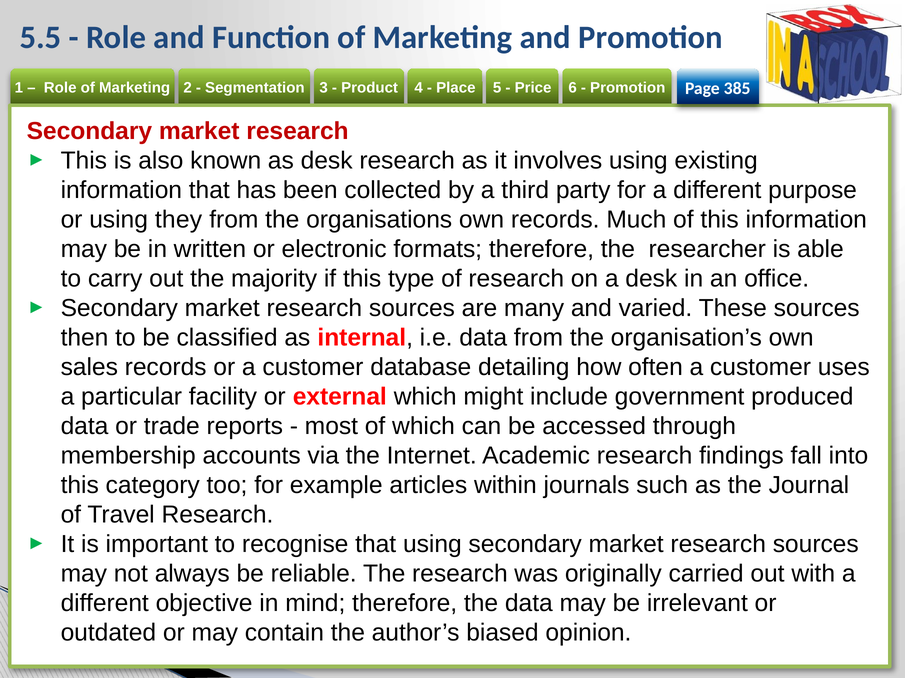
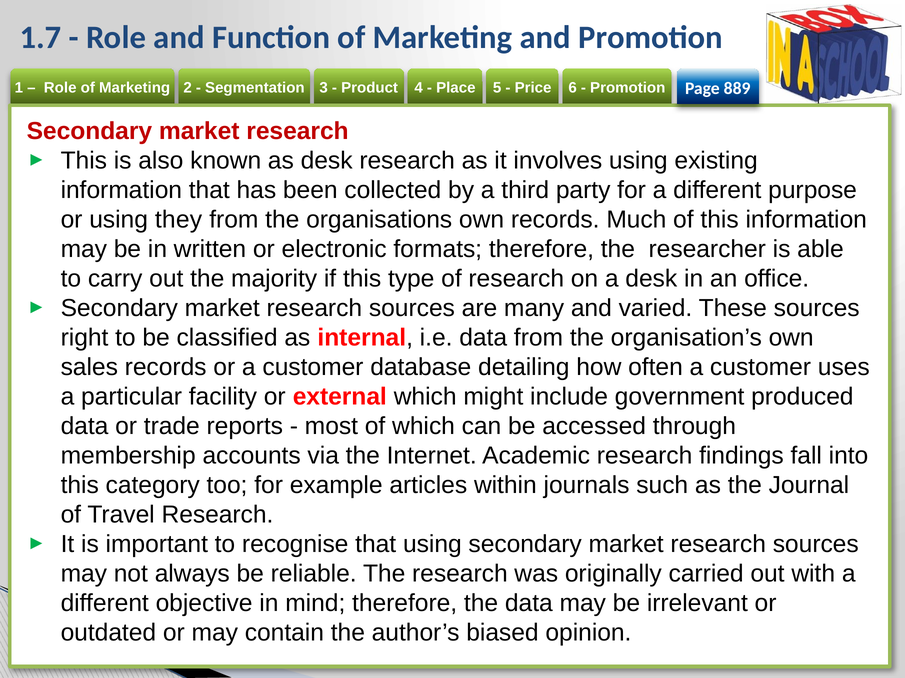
5.5: 5.5 -> 1.7 (40, 38)
385: 385 -> 889 (737, 89)
then: then -> right (85, 338)
